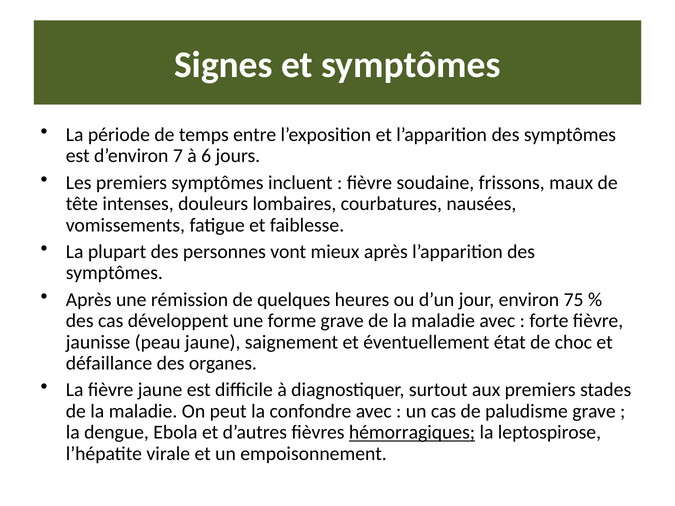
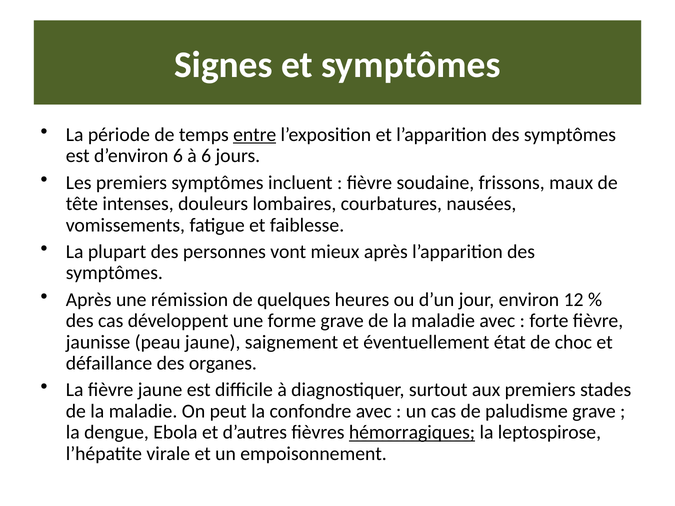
entre underline: none -> present (255, 135)
d’environ 7: 7 -> 6 (178, 156)
75: 75 -> 12 (574, 300)
